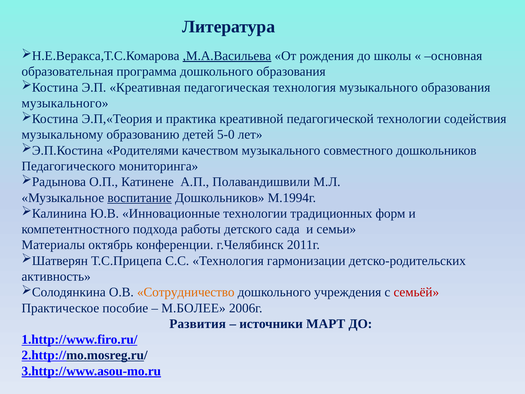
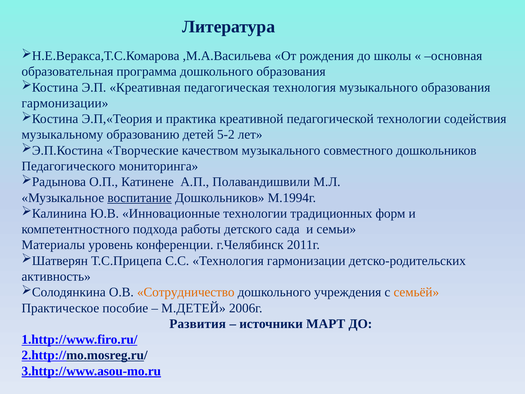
,М.А.Васильева underline: present -> none (227, 56)
музыкального: музыкального -> гармонизации (65, 103)
5-0: 5-0 -> 5-2 (226, 135)
Родителями: Родителями -> Творческие (142, 150)
октябрь: октябрь -> уровень (111, 245)
семьёй colour: red -> orange (416, 292)
М.БОЛЕЕ: М.БОЛЕЕ -> М.ДЕТЕЙ (193, 308)
